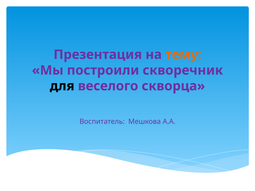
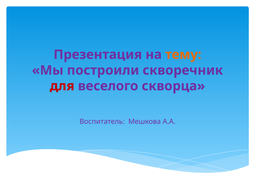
для colour: black -> red (62, 86)
